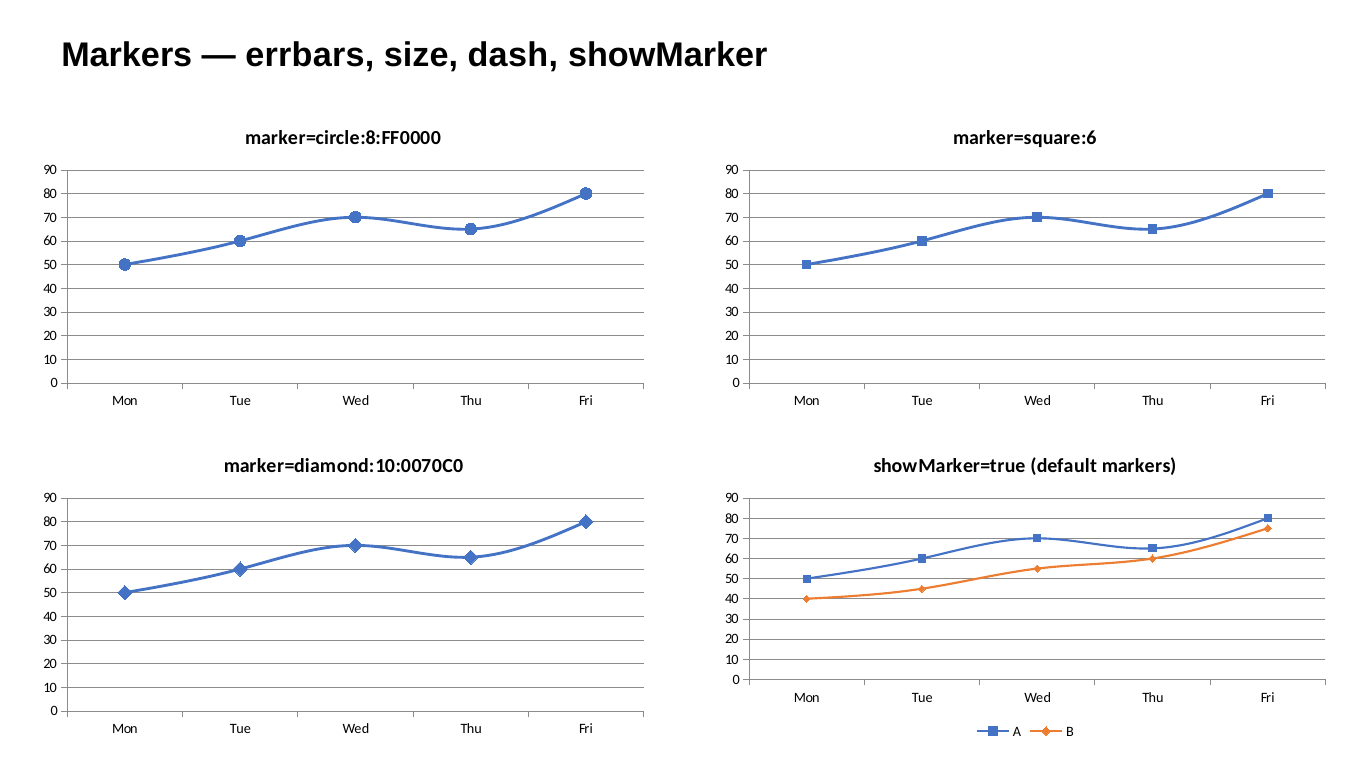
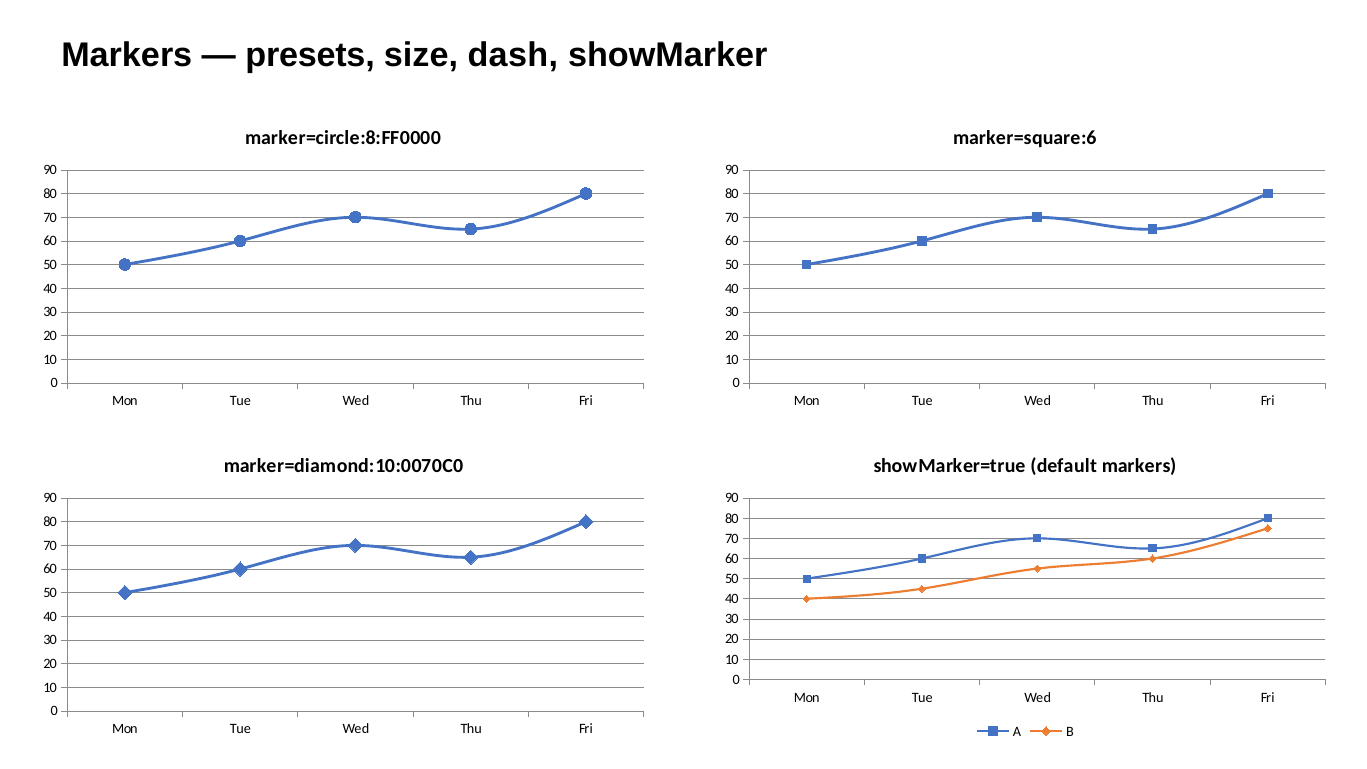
errbars: errbars -> presets (310, 55)
